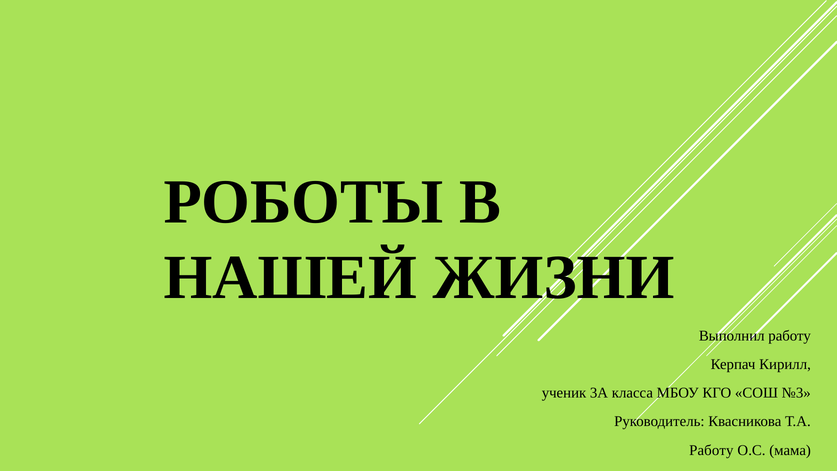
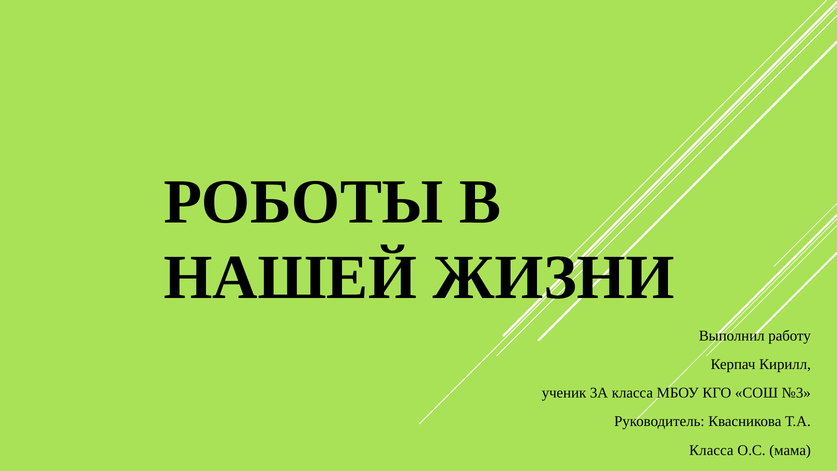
Работу: Работу -> Класса (711, 450)
